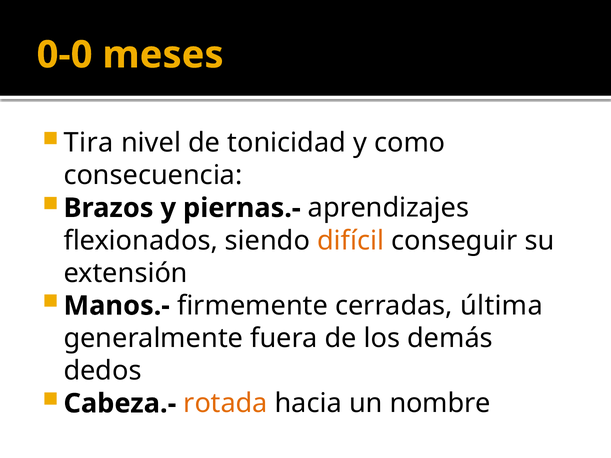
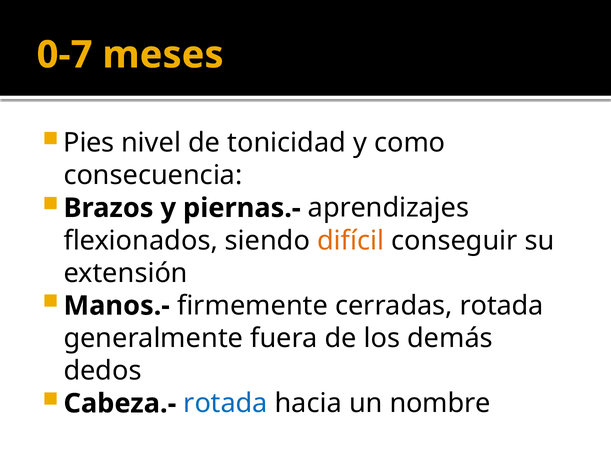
0-0: 0-0 -> 0-7 (65, 55)
Tira: Tira -> Pies (89, 143)
cerradas última: última -> rotada (502, 306)
rotada colour: orange -> blue (226, 404)
